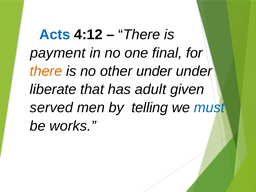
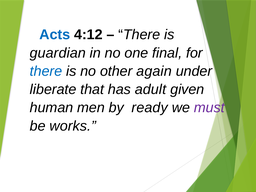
payment: payment -> guardian (58, 53)
there colour: orange -> blue (46, 71)
other under: under -> again (154, 71)
served: served -> human (52, 108)
telling: telling -> ready (150, 108)
must colour: blue -> purple (209, 108)
